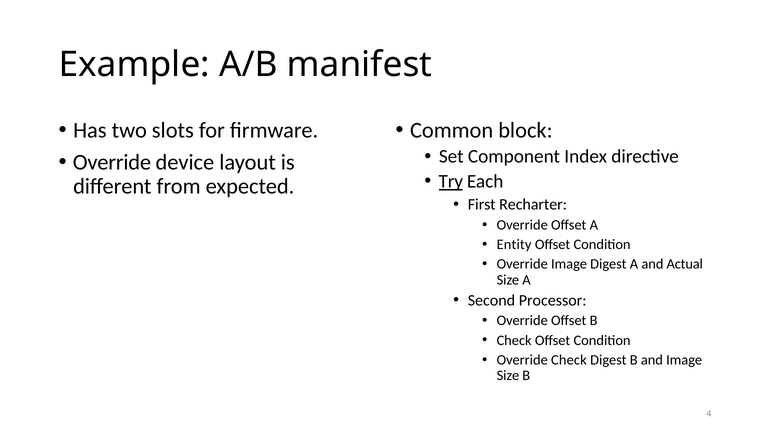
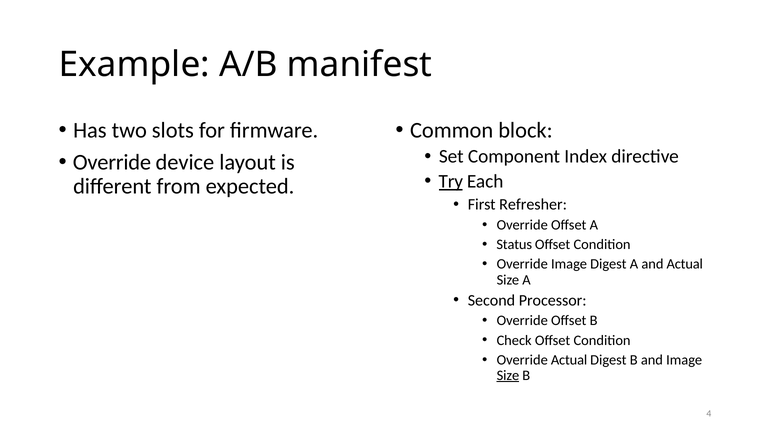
Recharter: Recharter -> Refresher (533, 205)
Entity: Entity -> Status (514, 245)
Override Check: Check -> Actual (569, 360)
Size underline: none -> present (508, 376)
